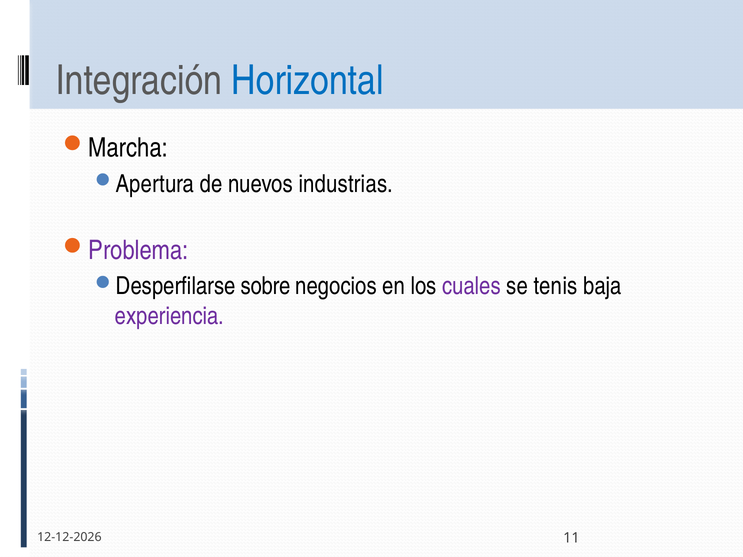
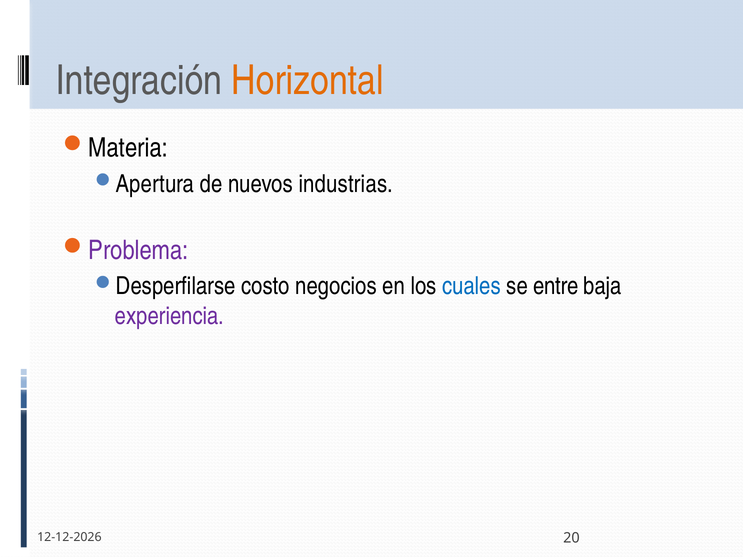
Horizontal colour: blue -> orange (308, 80)
Marcha: Marcha -> Materia (128, 148)
sobre: sobre -> costo (265, 286)
cuales colour: purple -> blue (472, 286)
tenis: tenis -> entre (556, 286)
11: 11 -> 20 (571, 538)
